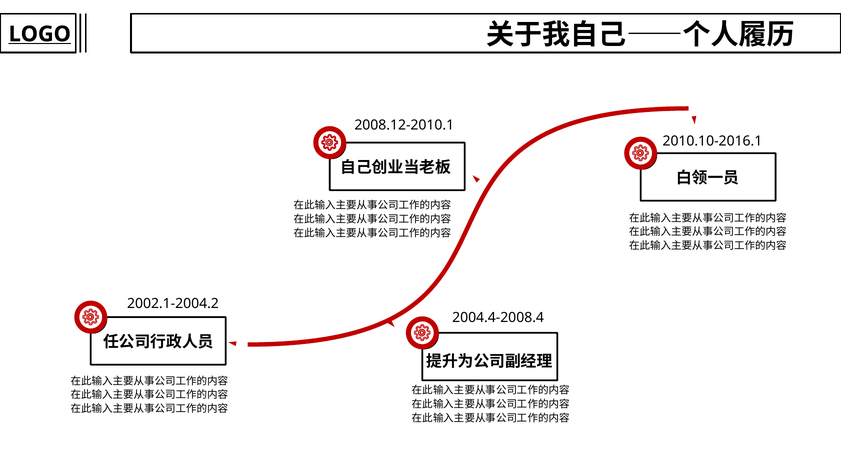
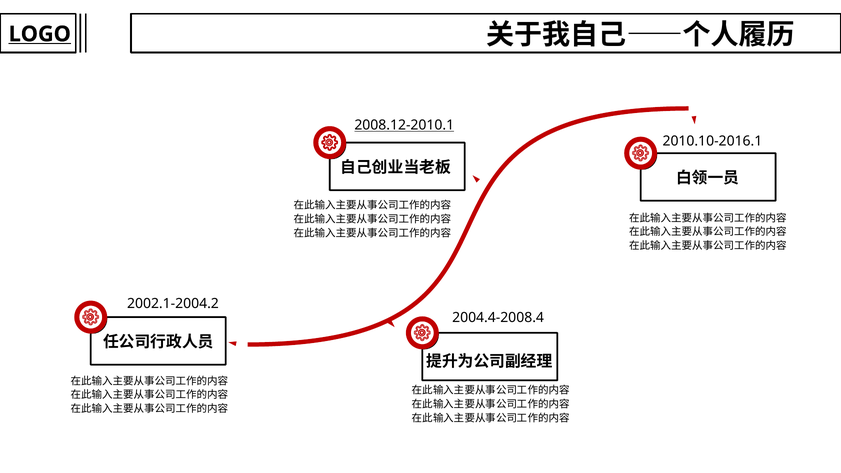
2008.12-2010.1 underline: none -> present (404, 125)
